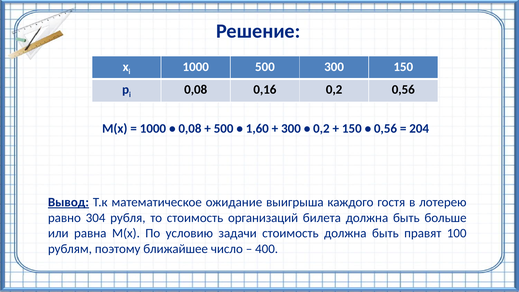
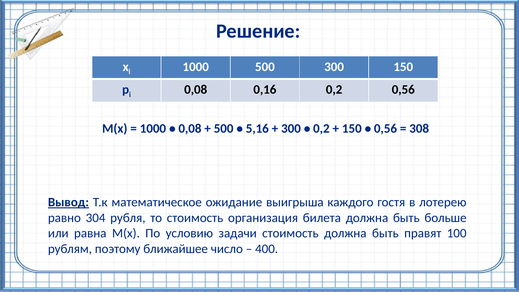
1,60: 1,60 -> 5,16 (257, 129)
204: 204 -> 308 (419, 129)
организаций: организаций -> организация (263, 218)
